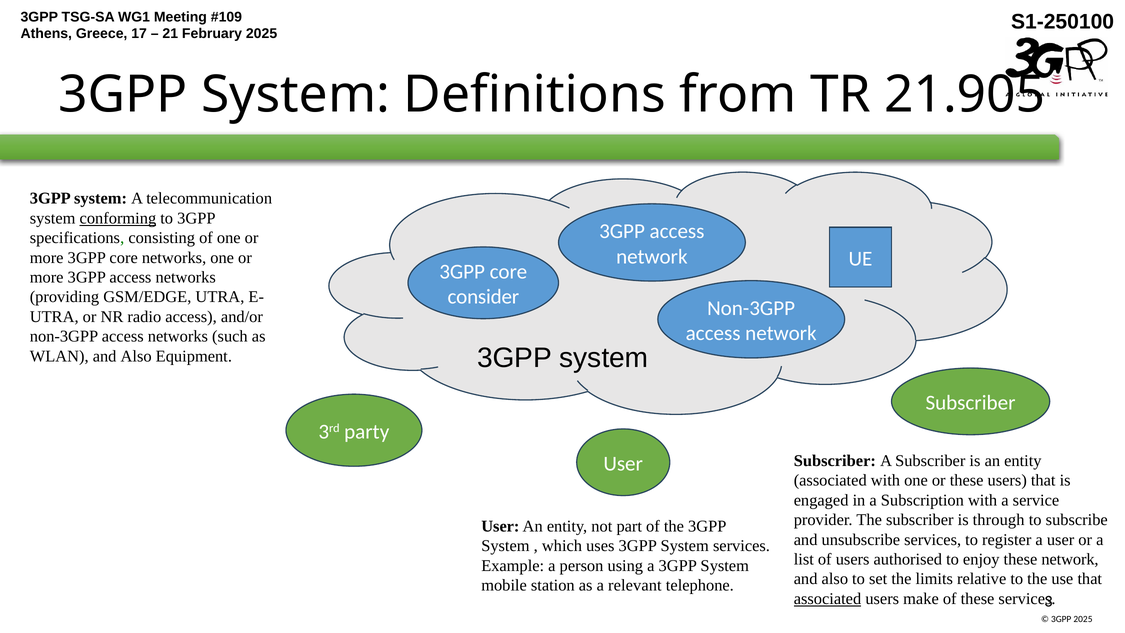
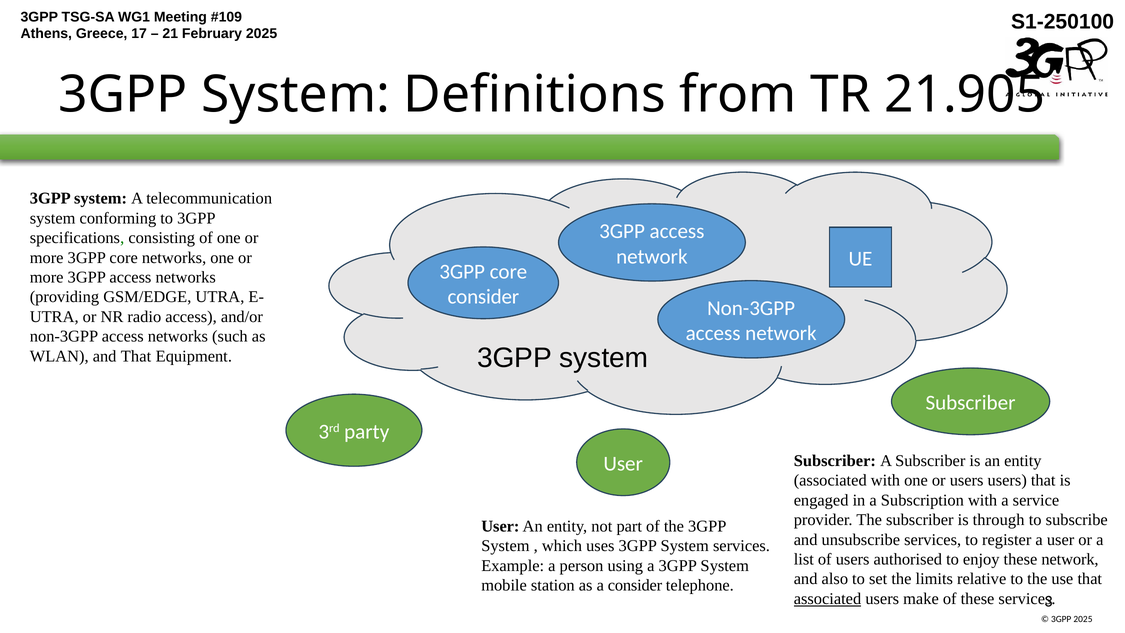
conforming underline: present -> none (118, 218)
WLAN and Also: Also -> That (136, 356)
or these: these -> users (967, 480)
a relevant: relevant -> consider (635, 585)
